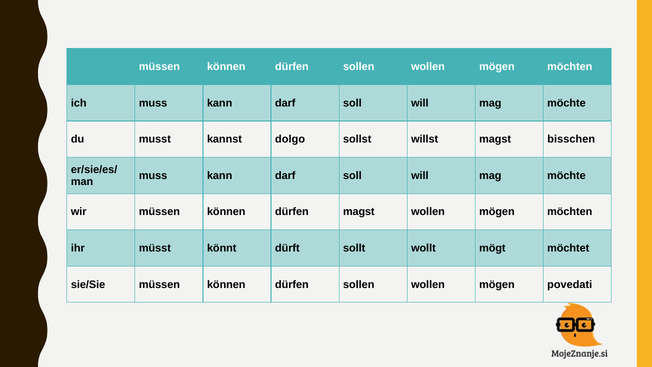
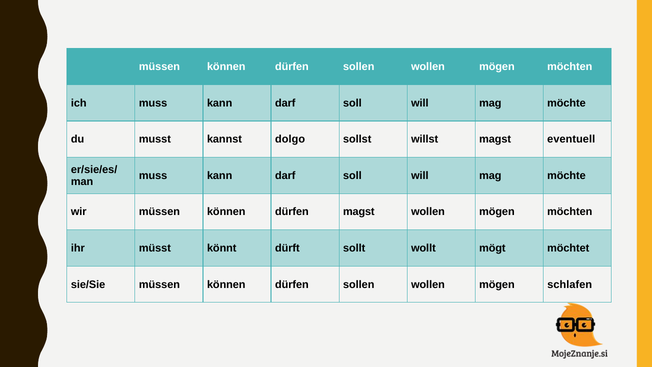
bisschen: bisschen -> eventuell (571, 139)
povedati: povedati -> schlafen (570, 284)
